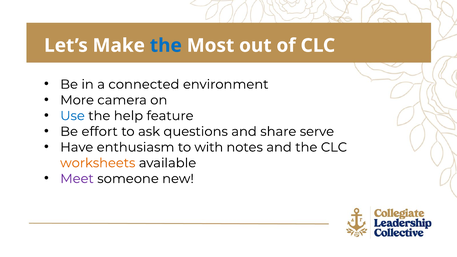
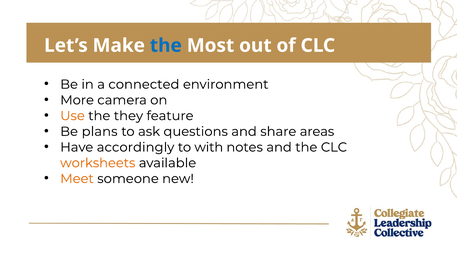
Use colour: blue -> orange (72, 116)
help: help -> they (128, 116)
effort: effort -> plans (100, 132)
serve: serve -> areas (317, 132)
enthusiasm: enthusiasm -> accordingly (136, 147)
Meet colour: purple -> orange (77, 179)
